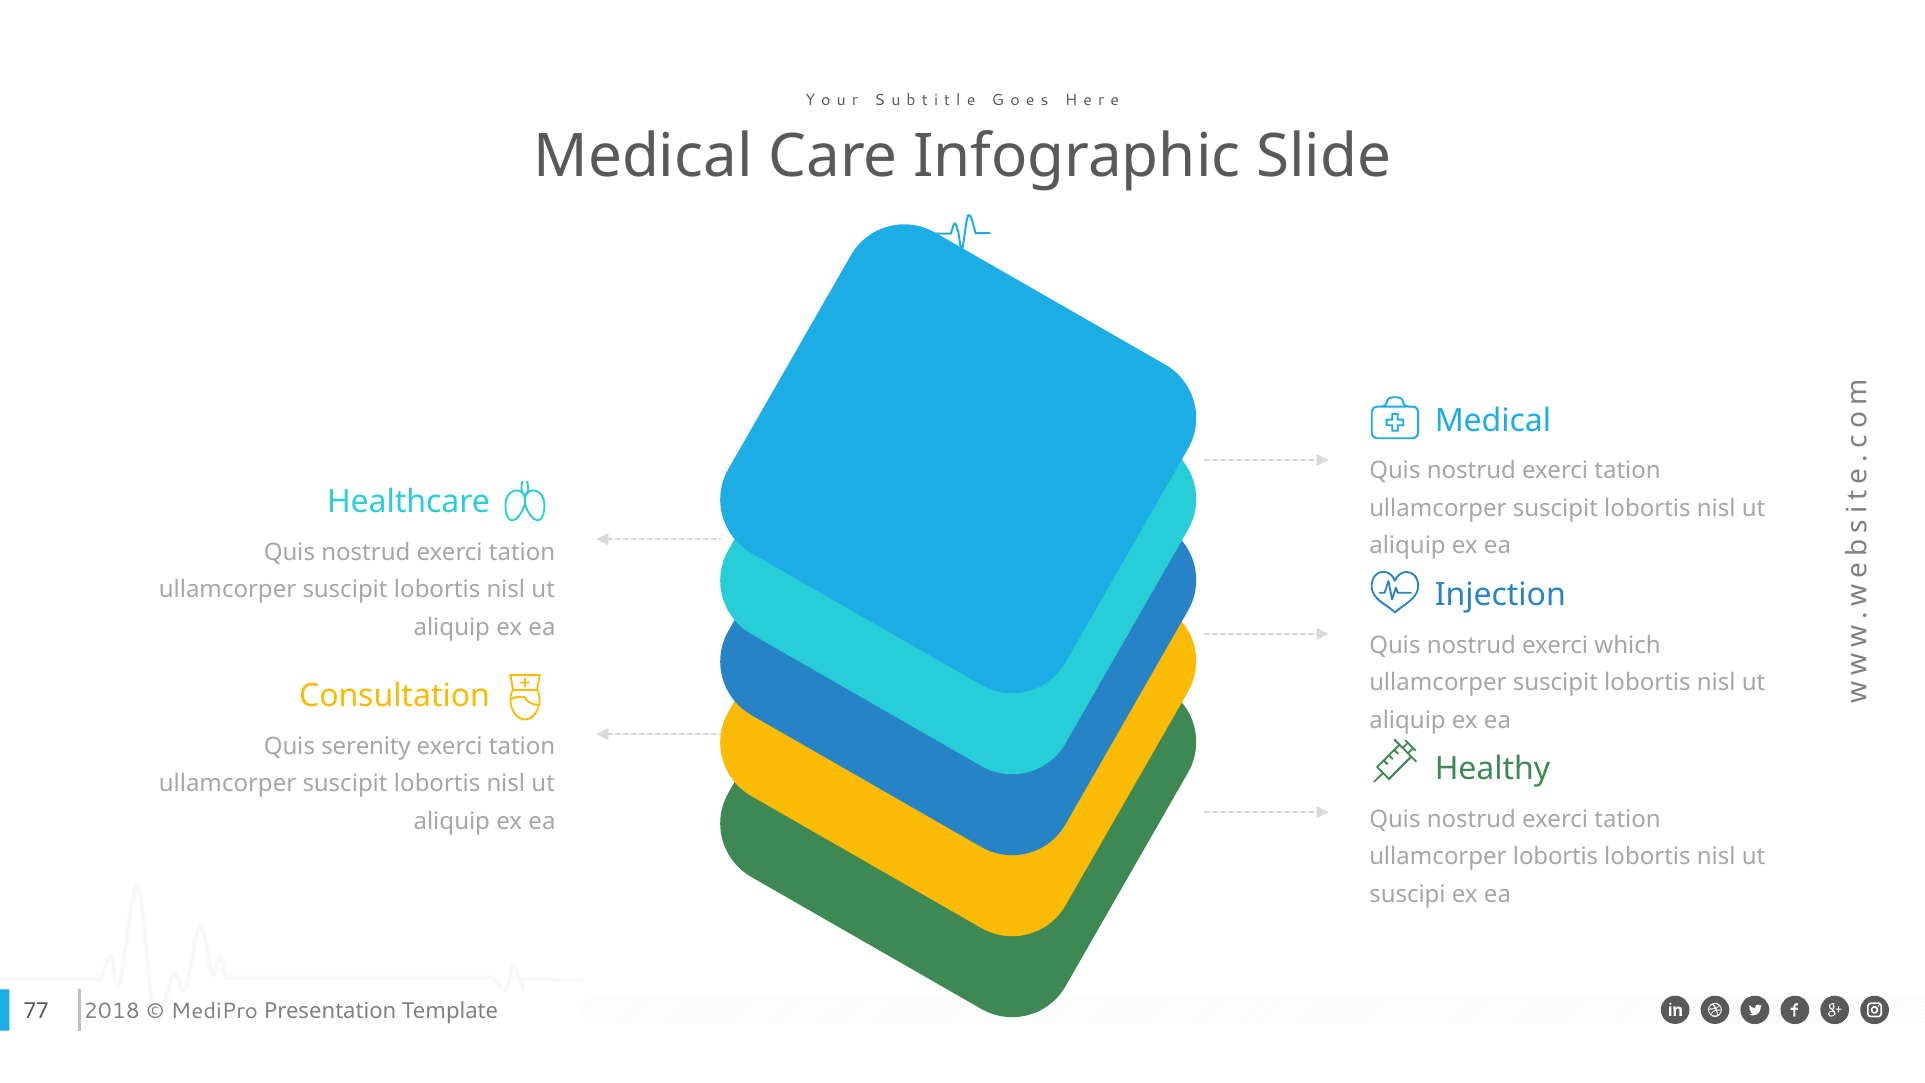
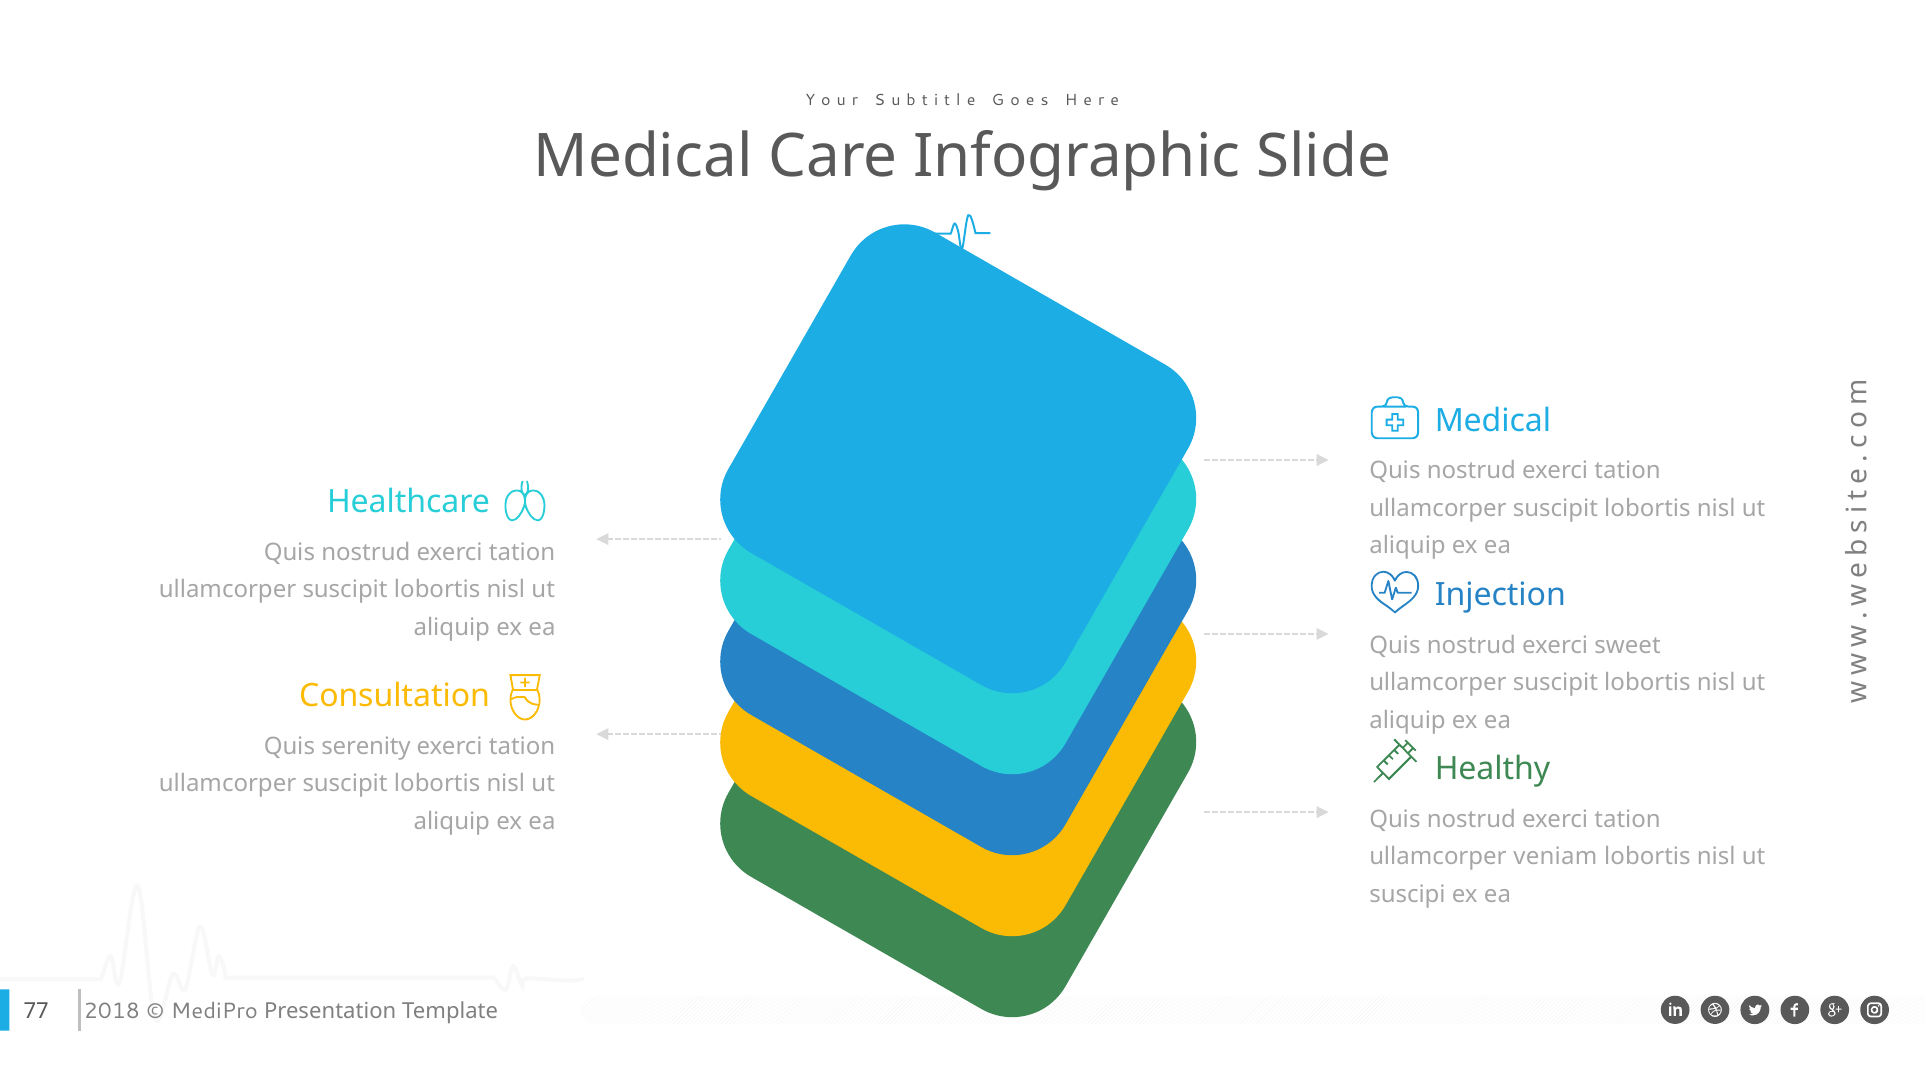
which: which -> sweet (1628, 645)
ullamcorper lobortis: lobortis -> veniam (1555, 857)
